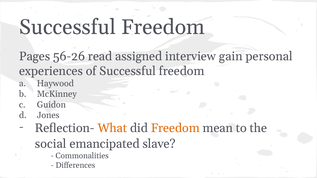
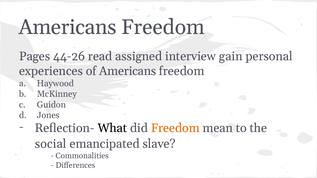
Successful: Successful -> Americans (68, 27)
56-26: 56-26 -> 44-26 (69, 56)
of Successful: Successful -> Americans (128, 71)
What colour: orange -> black (112, 128)
